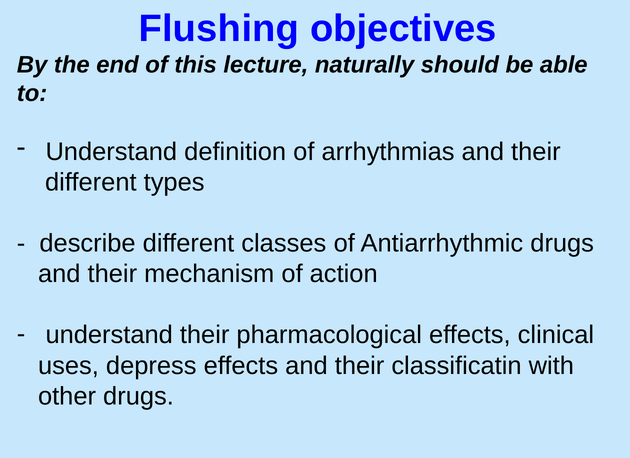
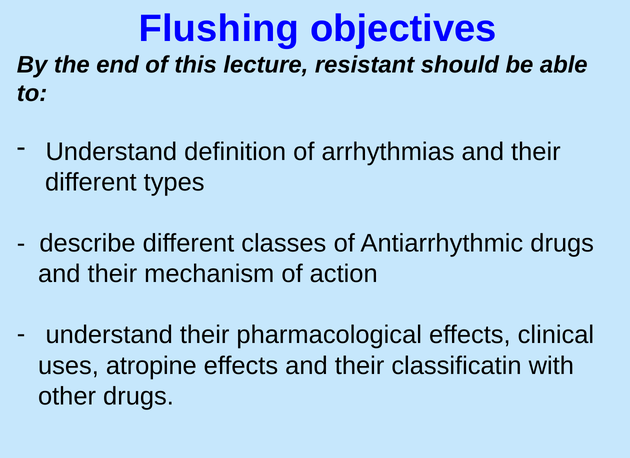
naturally: naturally -> resistant (365, 65)
depress: depress -> atropine (151, 366)
